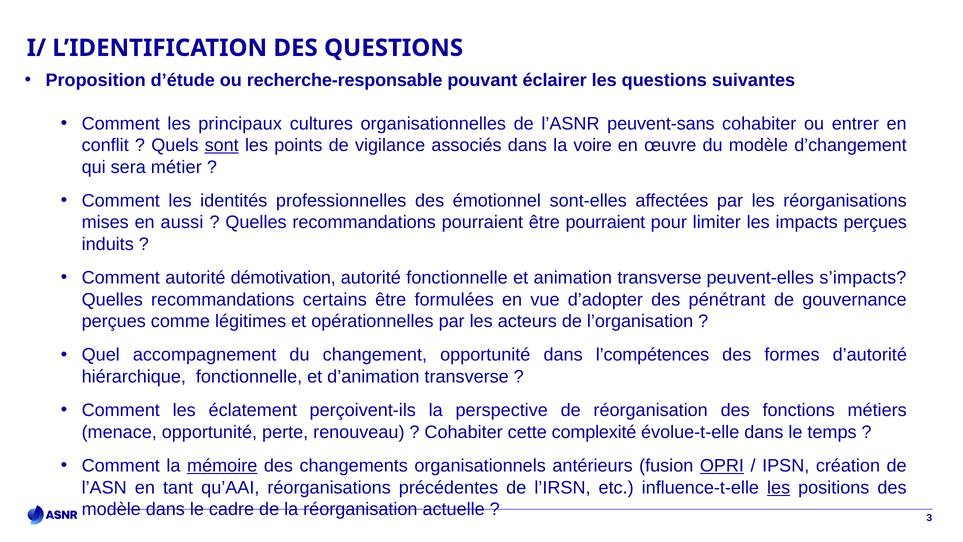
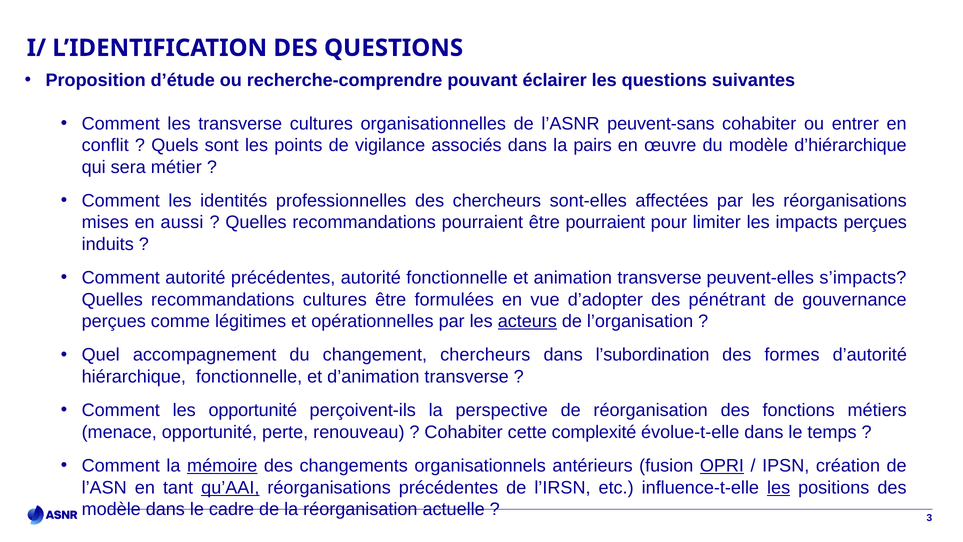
recherche-responsable: recherche-responsable -> recherche-comprendre (345, 80)
les principaux: principaux -> transverse (240, 124)
sont underline: present -> none (222, 145)
voire: voire -> pairs (593, 145)
d’changement: d’changement -> d’hiérarchique (850, 145)
des émotionnel: émotionnel -> chercheurs (497, 201)
autorité démotivation: démotivation -> précédentes (283, 278)
recommandations certains: certains -> cultures (335, 299)
acteurs underline: none -> present (527, 321)
changement opportunité: opportunité -> chercheurs (485, 355)
l’compétences: l’compétences -> l’subordination (653, 355)
les éclatement: éclatement -> opportunité (253, 410)
qu’AAI underline: none -> present (230, 487)
